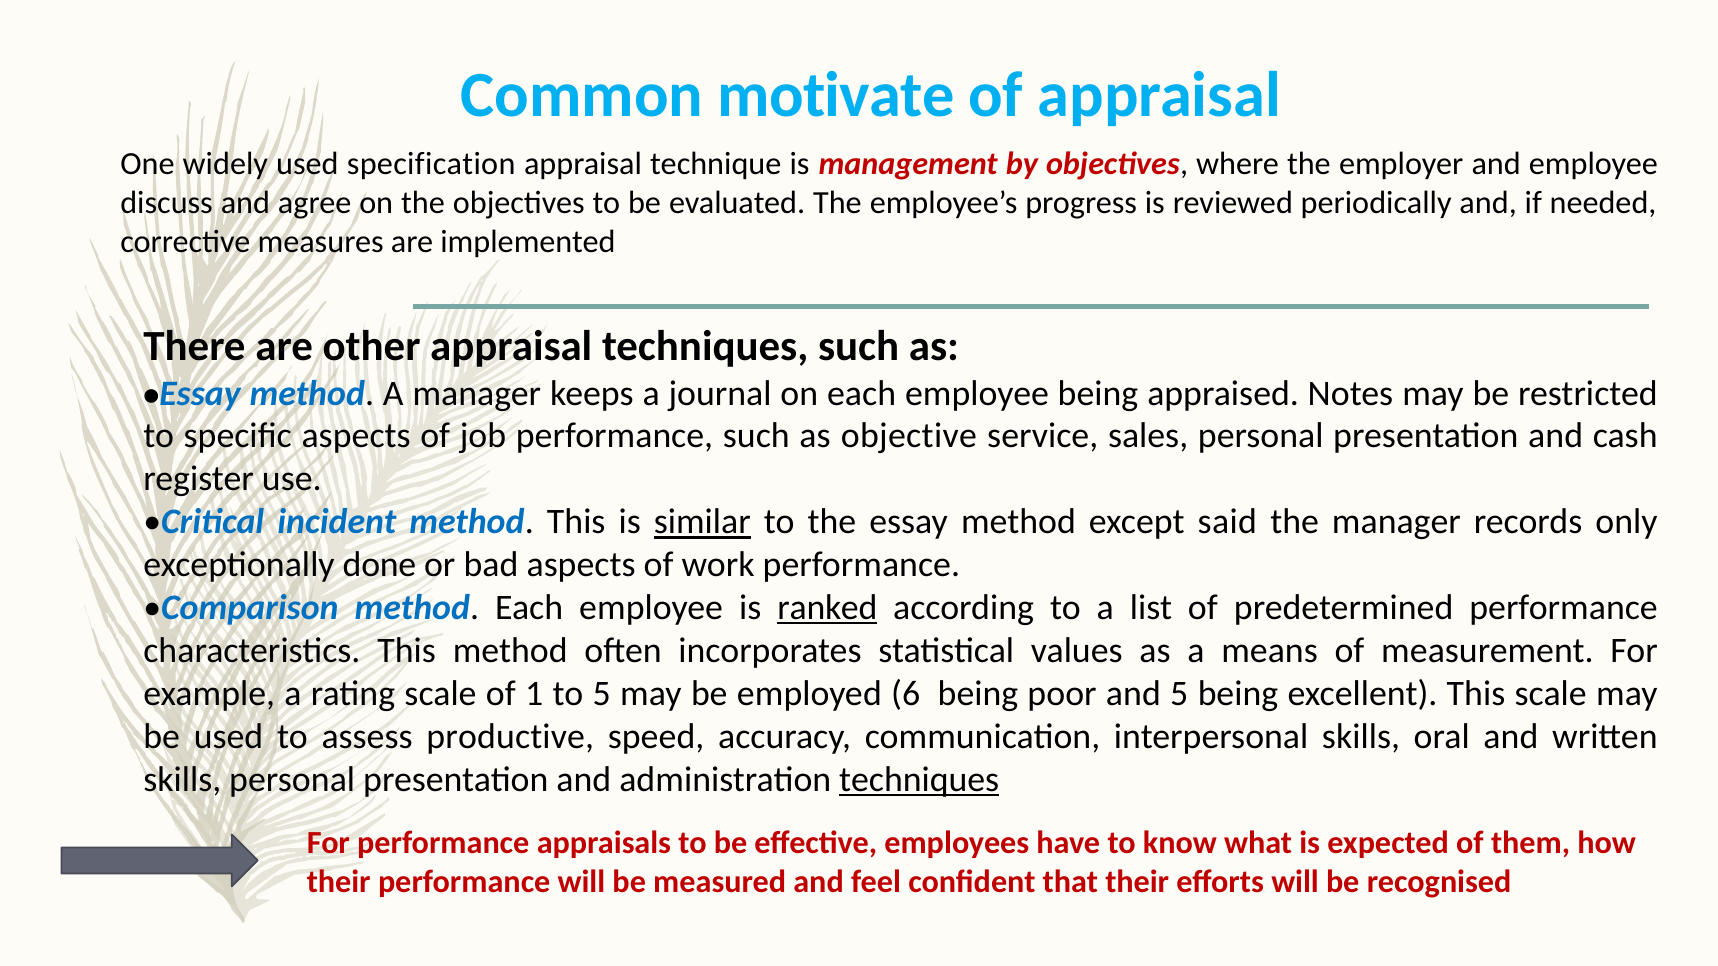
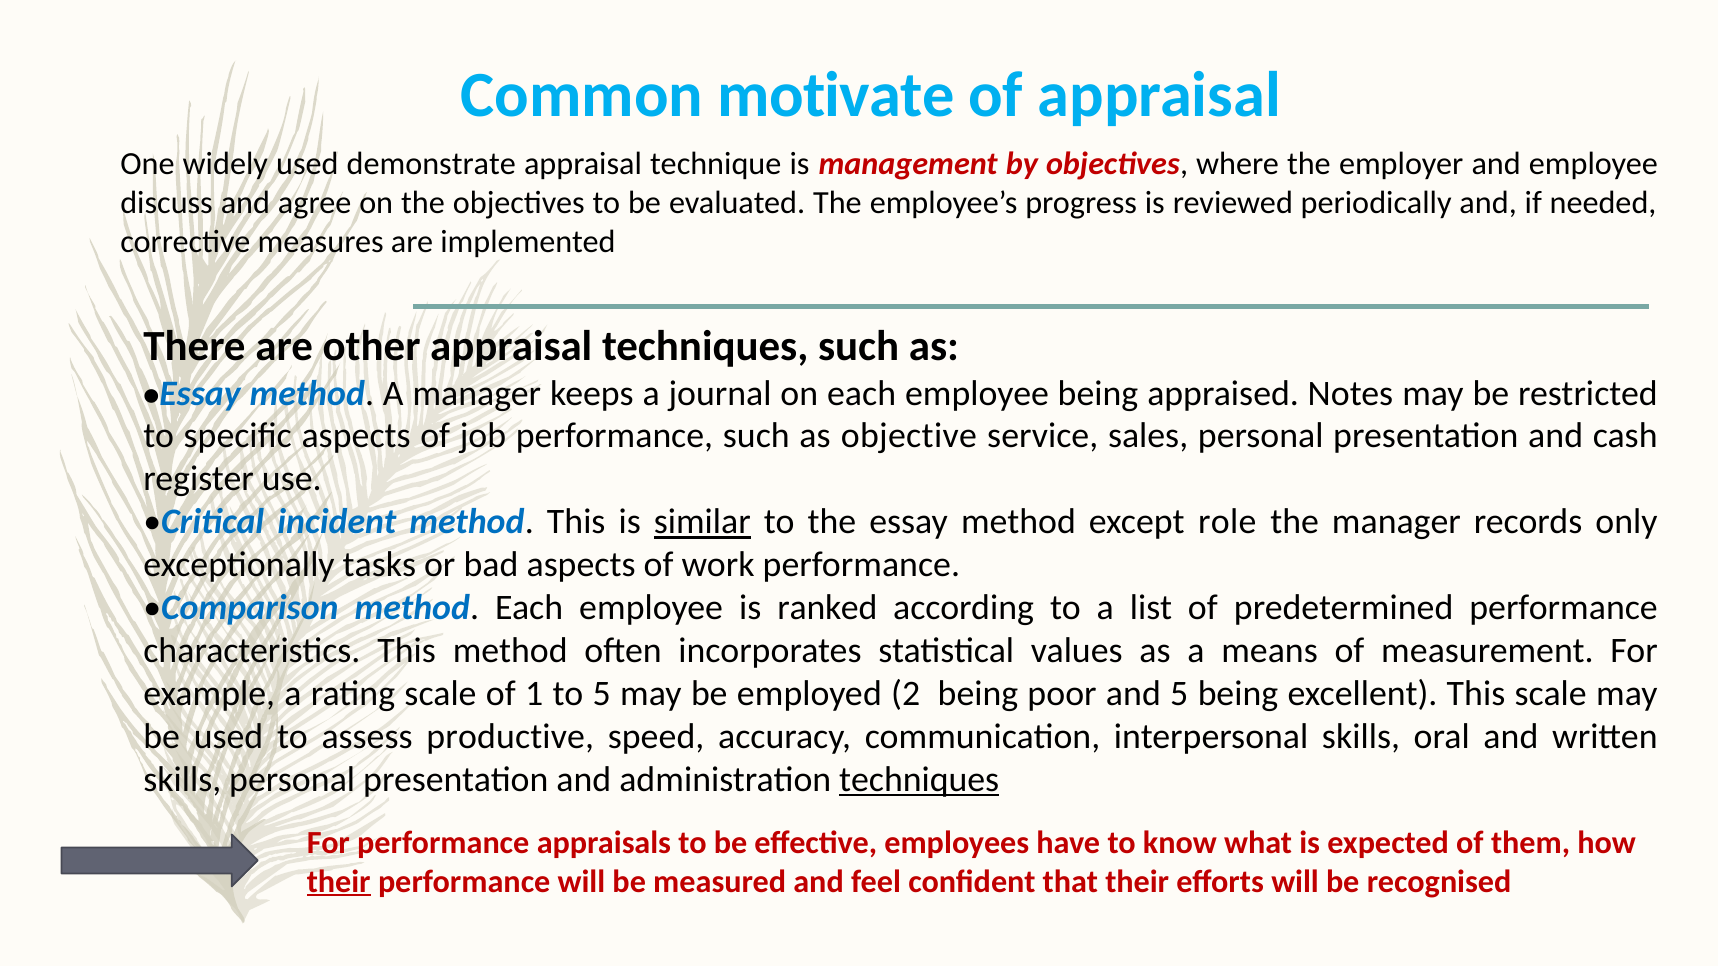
specification: specification -> demonstrate (431, 164)
said: said -> role (1227, 522)
done: done -> tasks (379, 565)
ranked underline: present -> none (827, 608)
6: 6 -> 2 (906, 694)
their underline: none -> present (339, 882)
